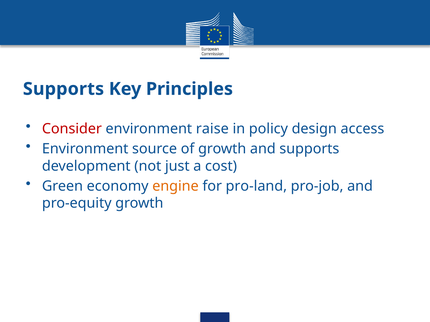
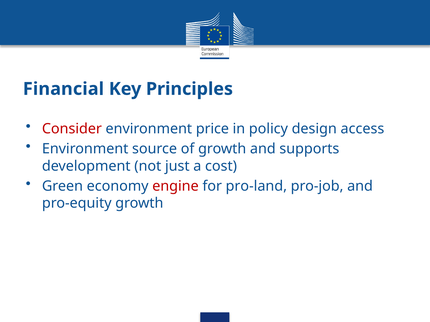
Supports: Supports -> Financial (63, 89)
raise: raise -> price (212, 129)
engine colour: orange -> red (175, 186)
